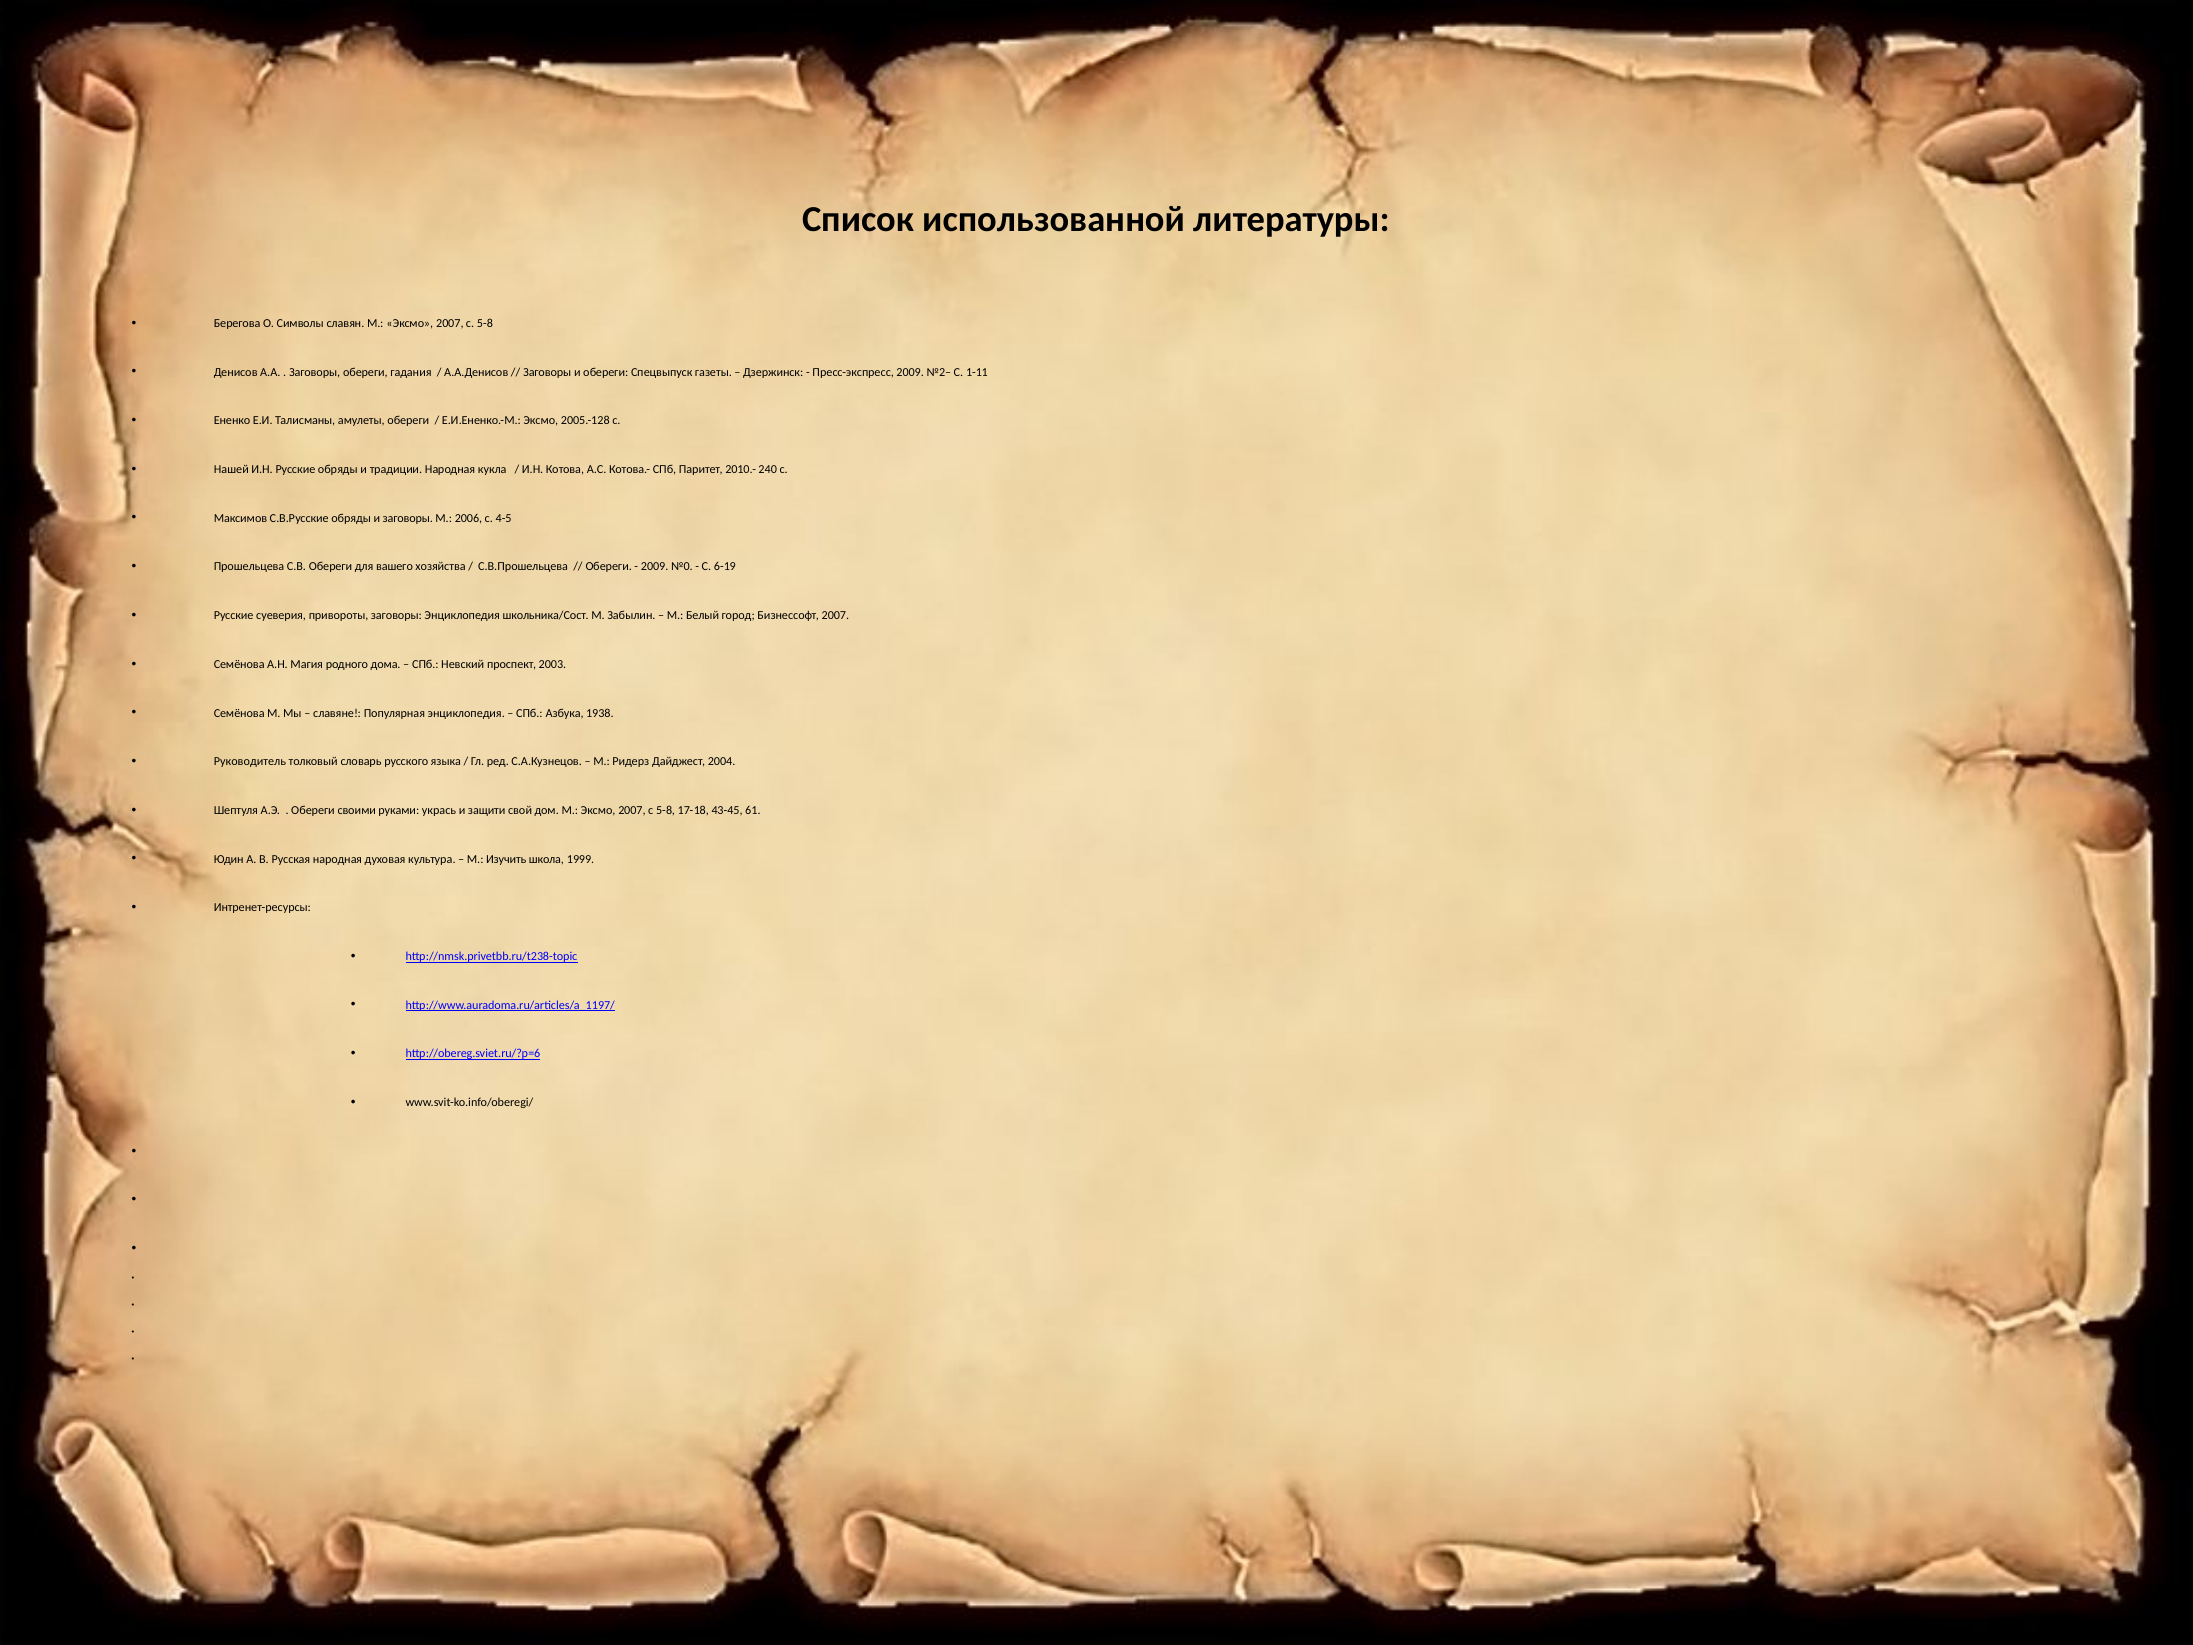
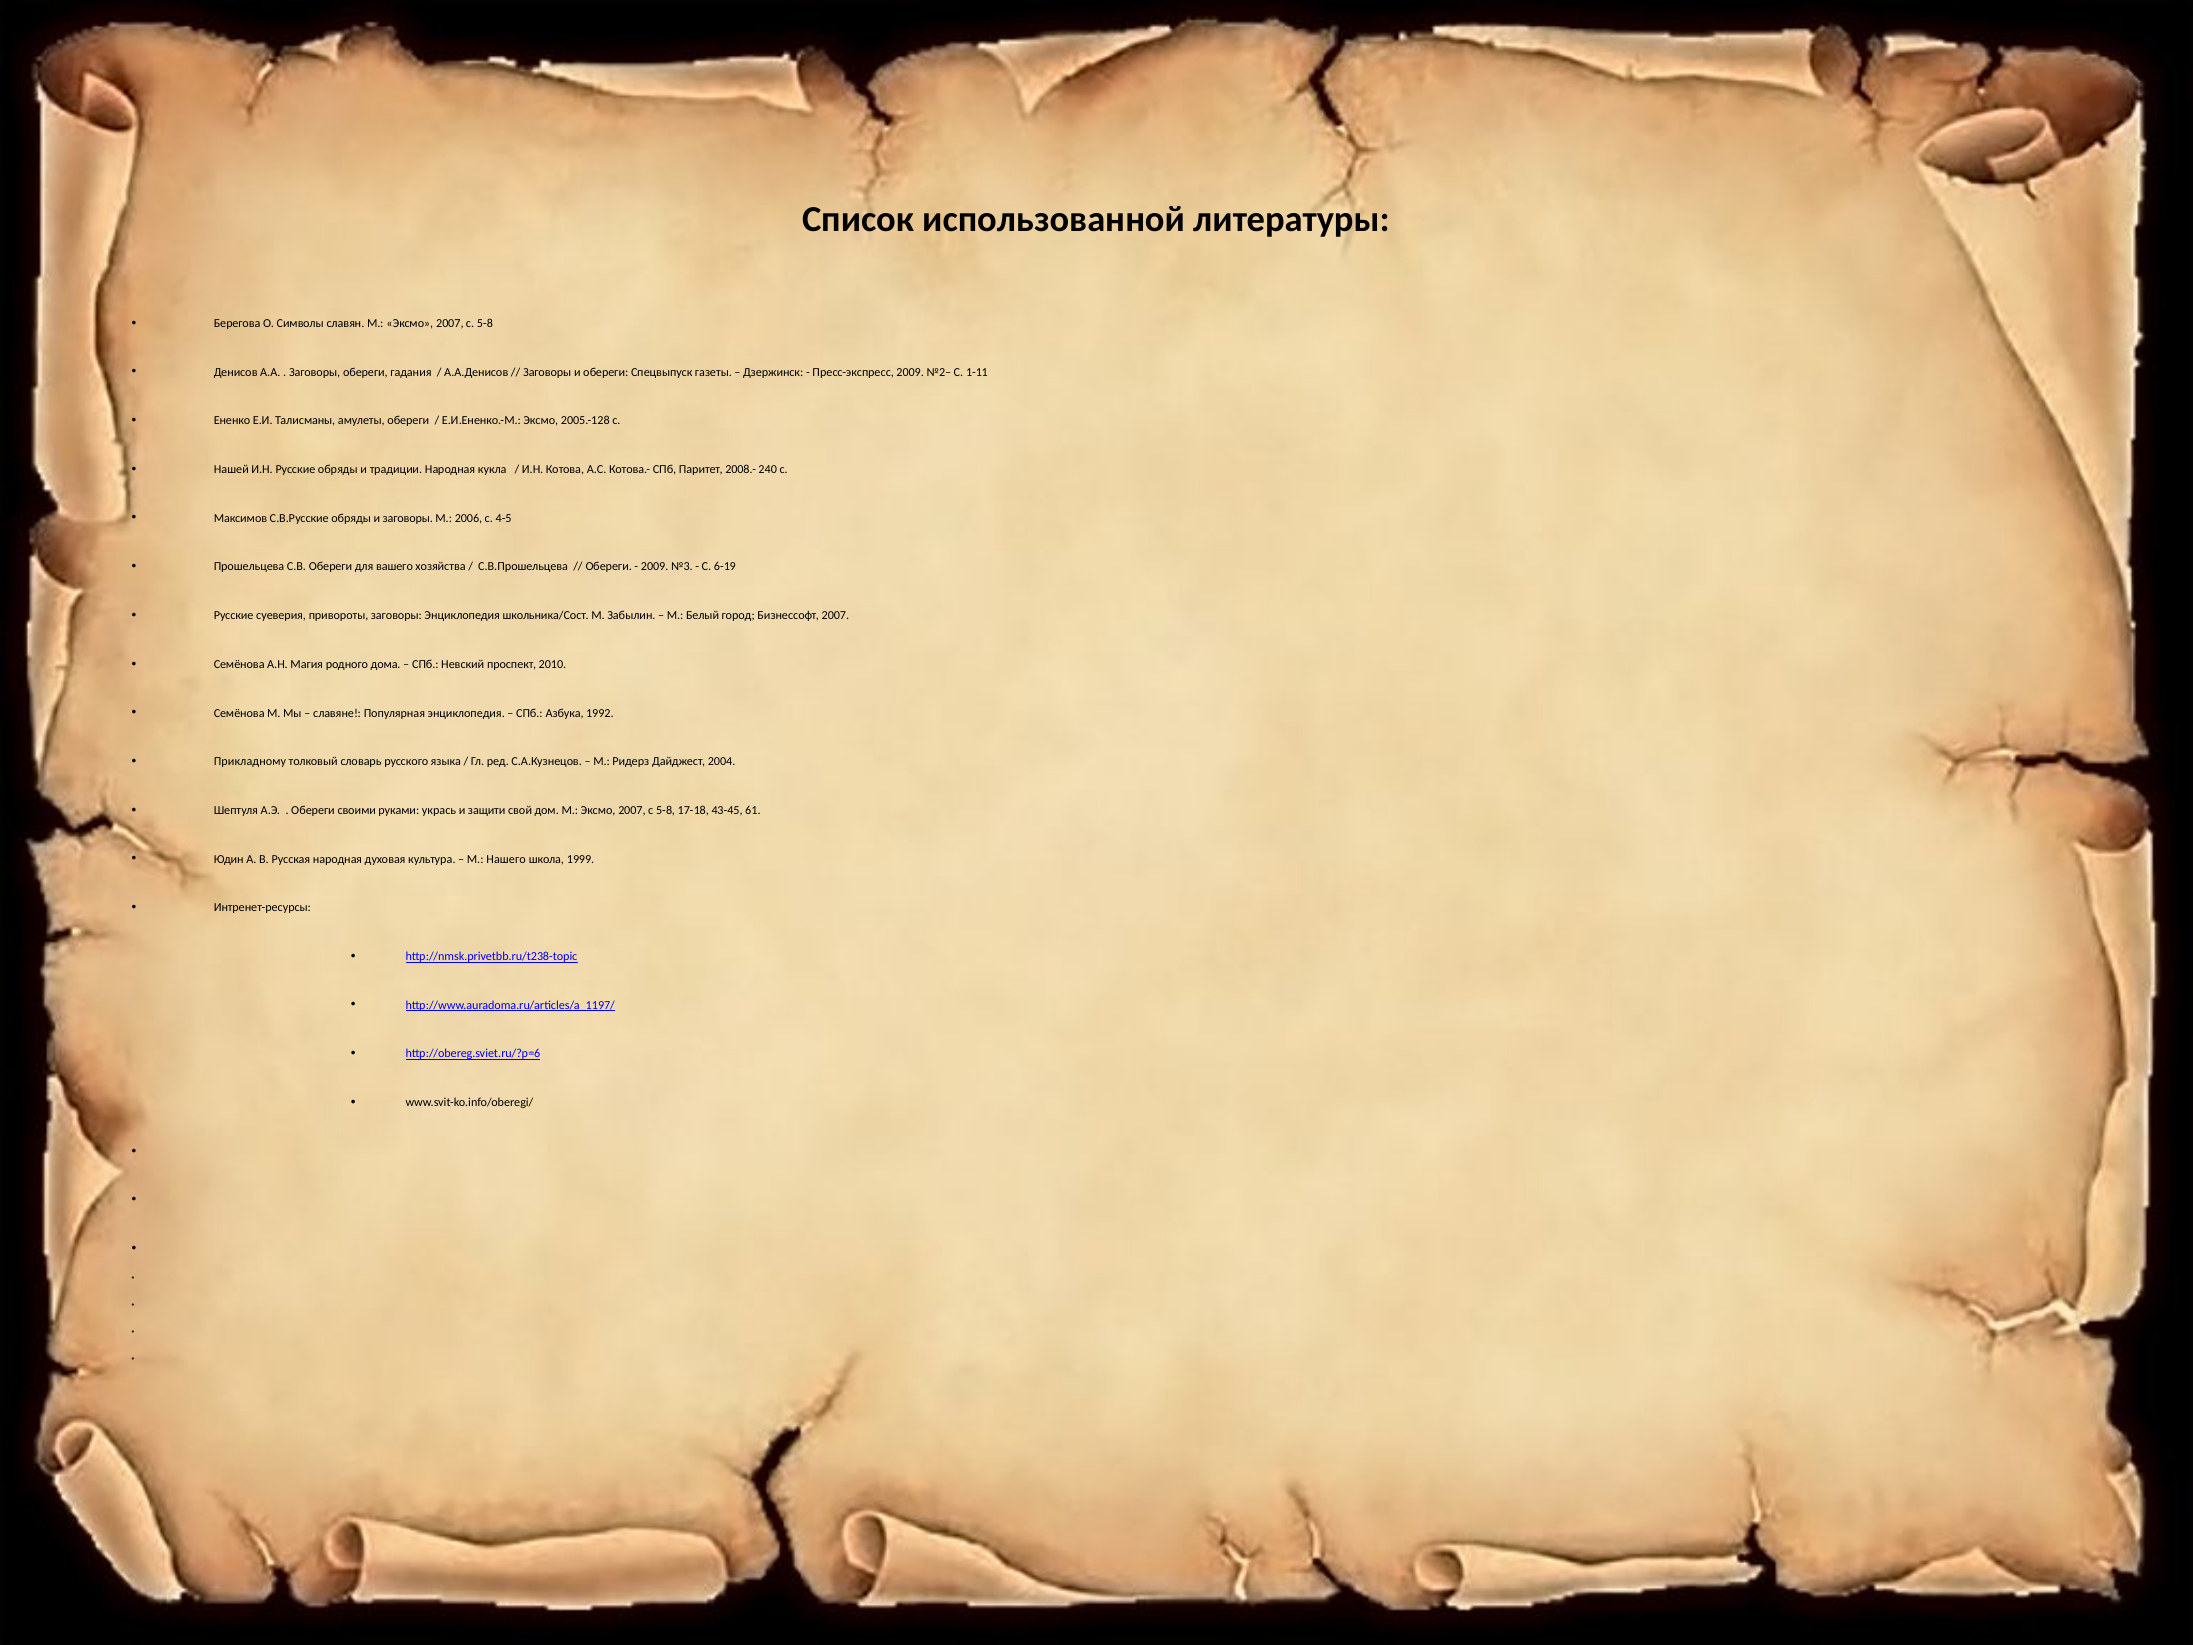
2010.-: 2010.- -> 2008.- (741, 469)
№0: №0 -> №3 (682, 567)
2003: 2003 -> 2010 (552, 664)
1938: 1938 -> 1992 (600, 713)
Руководитель: Руководитель -> Прикладному (250, 762)
Изучить: Изучить -> Нашего (506, 859)
